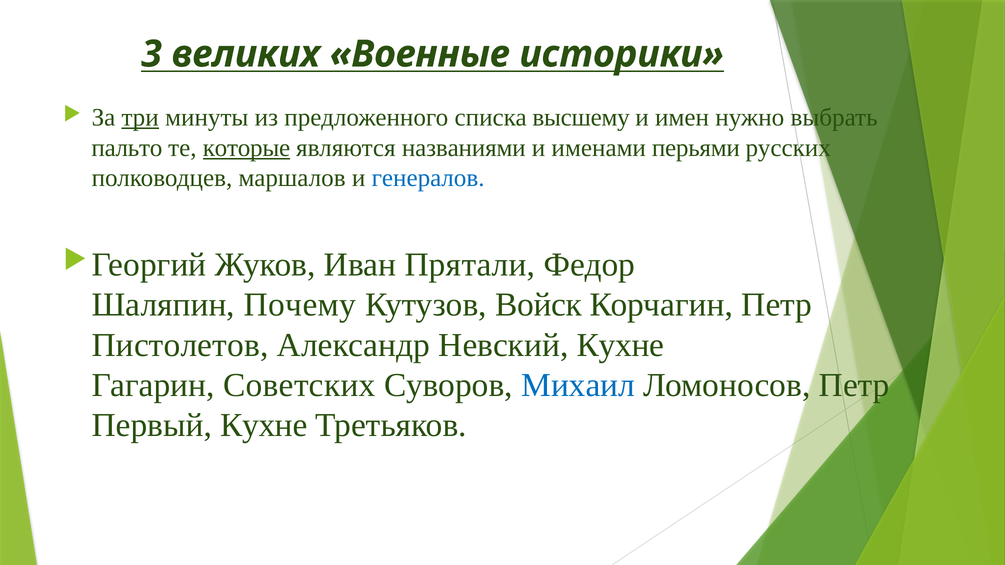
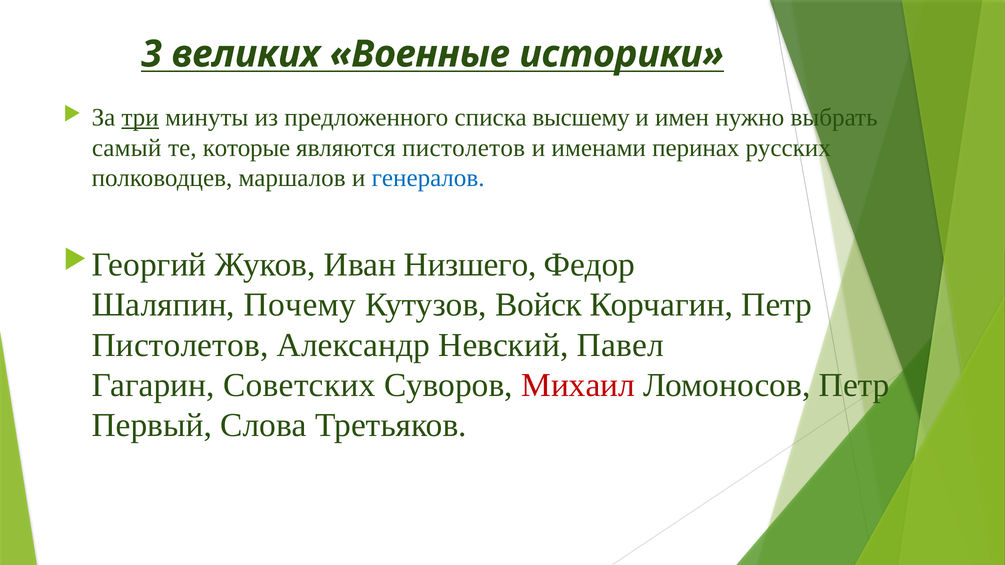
пальто: пальто -> самый (127, 148)
которые underline: present -> none (246, 148)
являются названиями: названиями -> пистолетов (464, 148)
перьями: перьями -> перинах (696, 148)
Прятали: Прятали -> Низшего (470, 265)
Невский Кухне: Кухне -> Павел (620, 345)
Михаил colour: blue -> red (578, 385)
Первый Кухне: Кухне -> Слова (264, 426)
